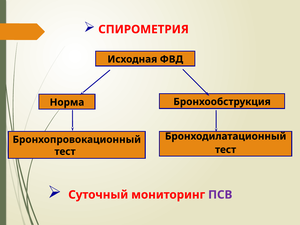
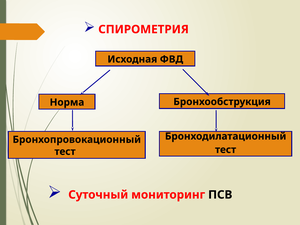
ПСВ colour: purple -> black (220, 195)
